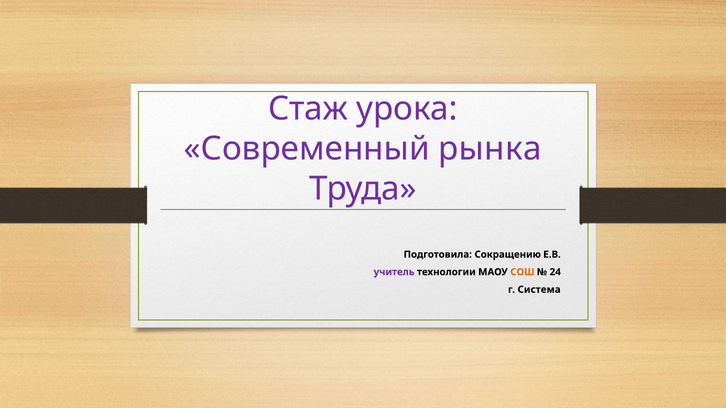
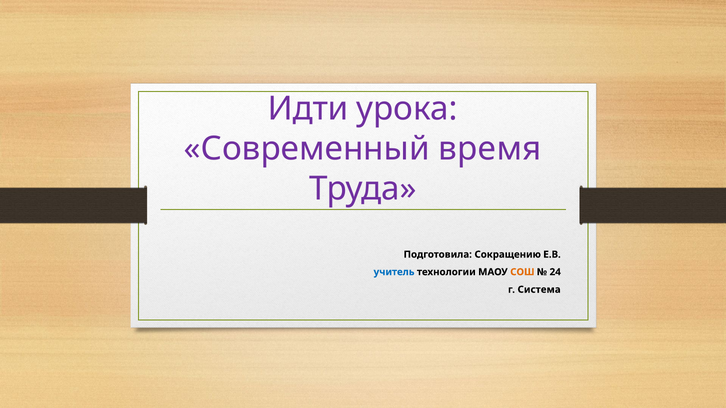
Стаж: Стаж -> Идти (308, 109)
рынка: рынка -> время (490, 149)
учитель colour: purple -> blue (394, 272)
